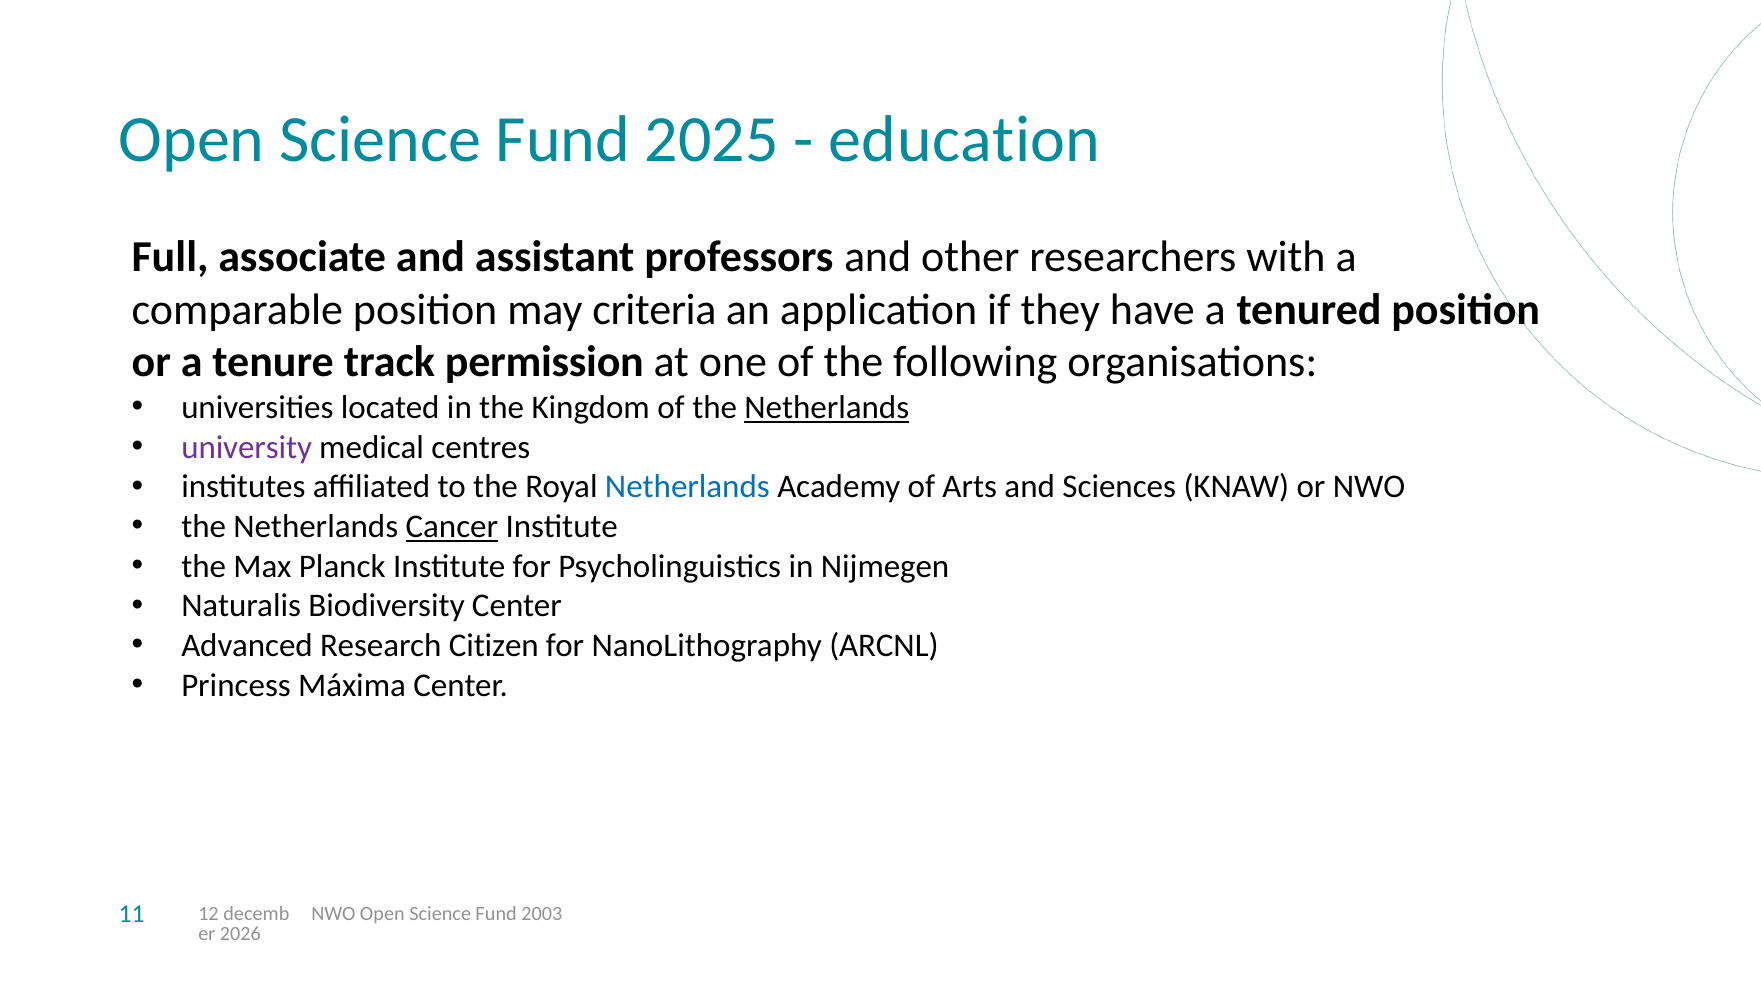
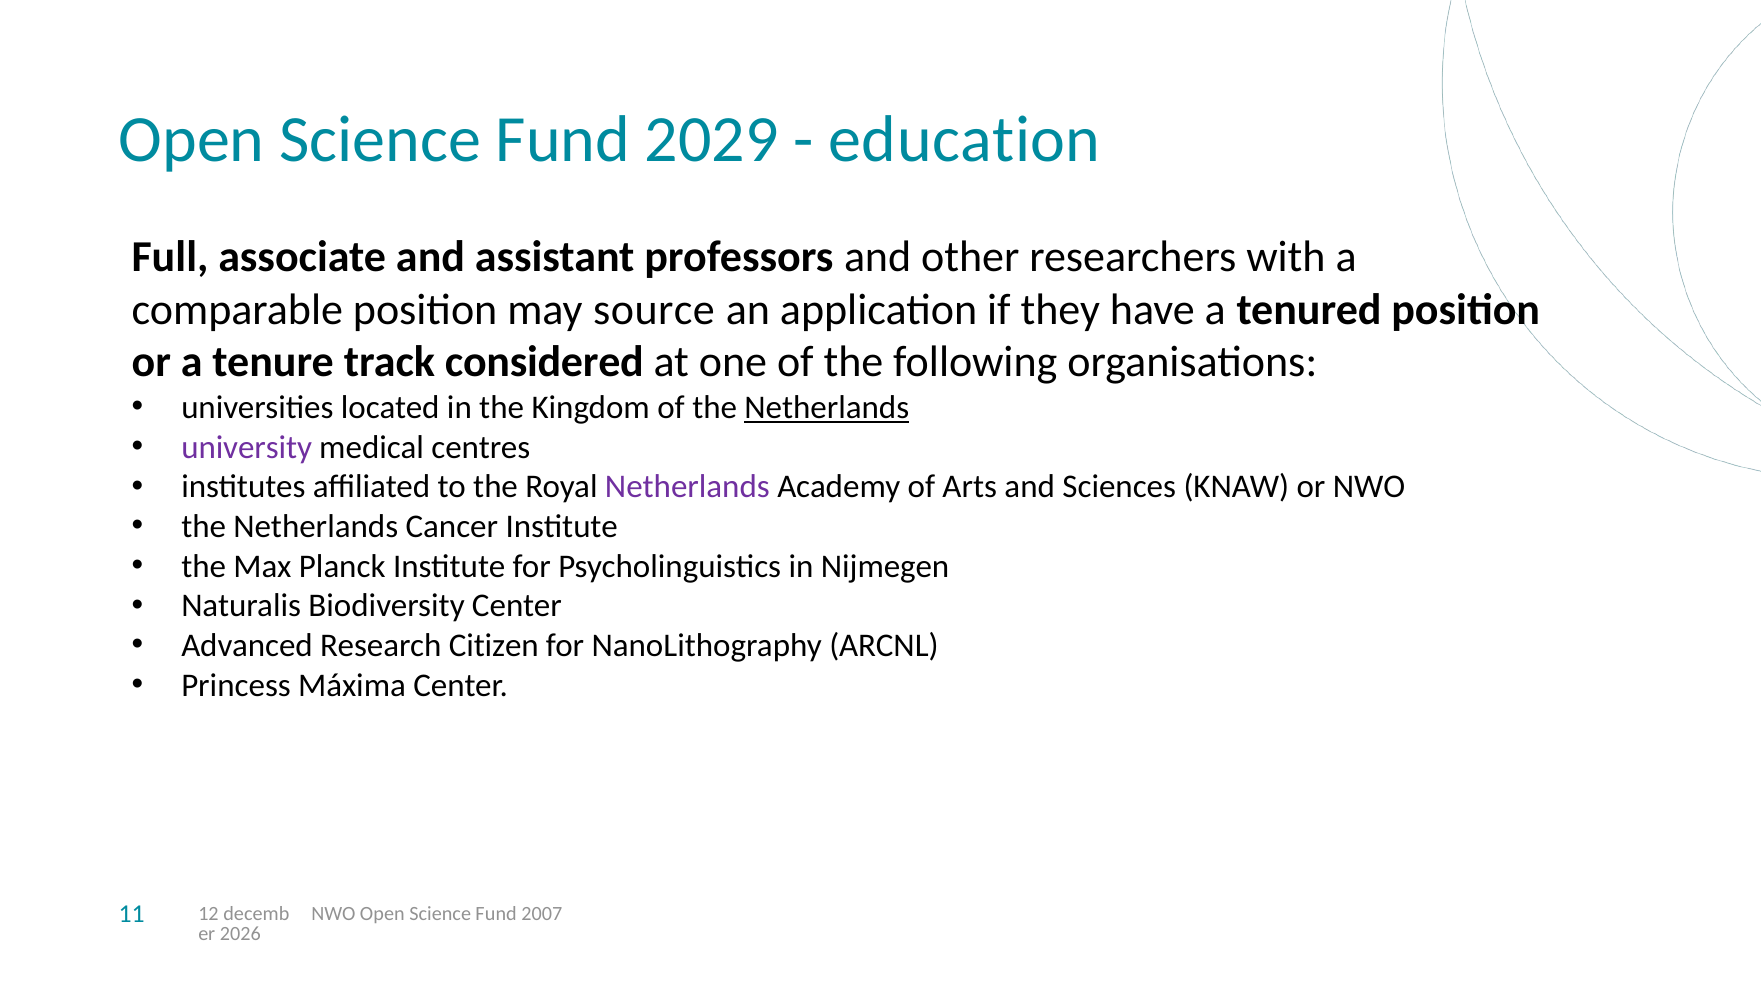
2025: 2025 -> 2029 (712, 139)
criteria: criteria -> source (654, 309)
permission: permission -> considered (544, 362)
Netherlands colour: blue -> purple (687, 487)
Cancer underline: present -> none (452, 526)
2003: 2003 -> 2007 (542, 913)
